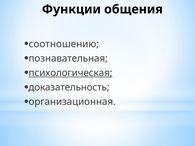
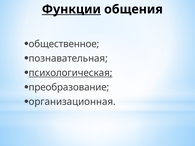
Функции underline: none -> present (71, 9)
соотношению: соотношению -> общественное (64, 44)
доказательность: доказательность -> преобразование (69, 87)
